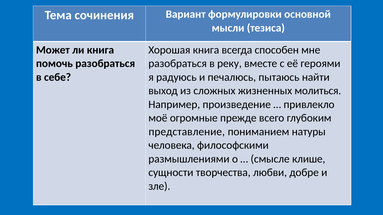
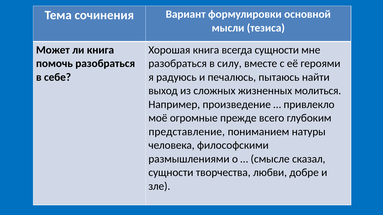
всегда способен: способен -> сущности (277, 50)
реку: реку -> силу (229, 64)
клише: клише -> сказал (309, 159)
